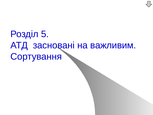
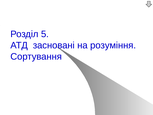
важливим: важливим -> розуміння (113, 45)
